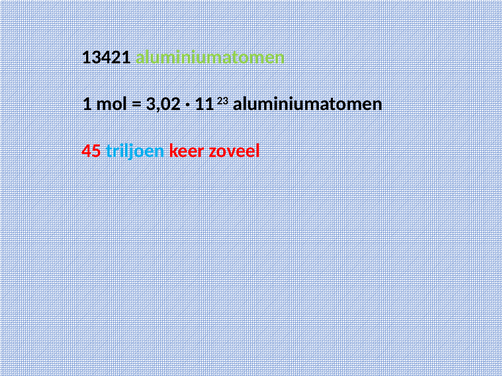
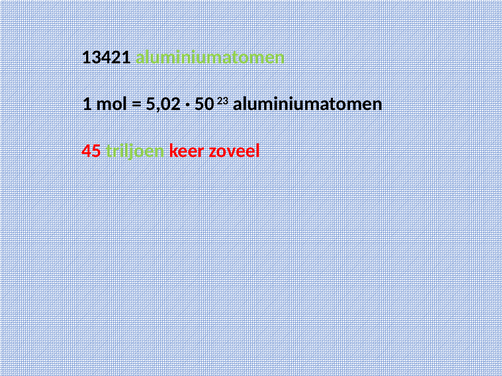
3,02: 3,02 -> 5,02 (163, 104)
11: 11 -> 50 (205, 104)
triljoen colour: light blue -> light green (135, 151)
